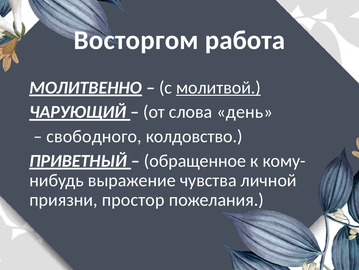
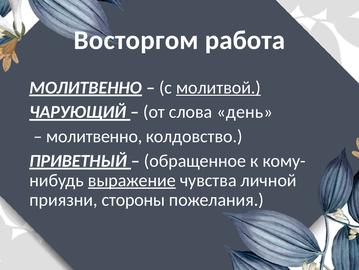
свободного: свободного -> молитвенно (94, 136)
выражение underline: none -> present (132, 180)
простор: простор -> стороны (133, 199)
